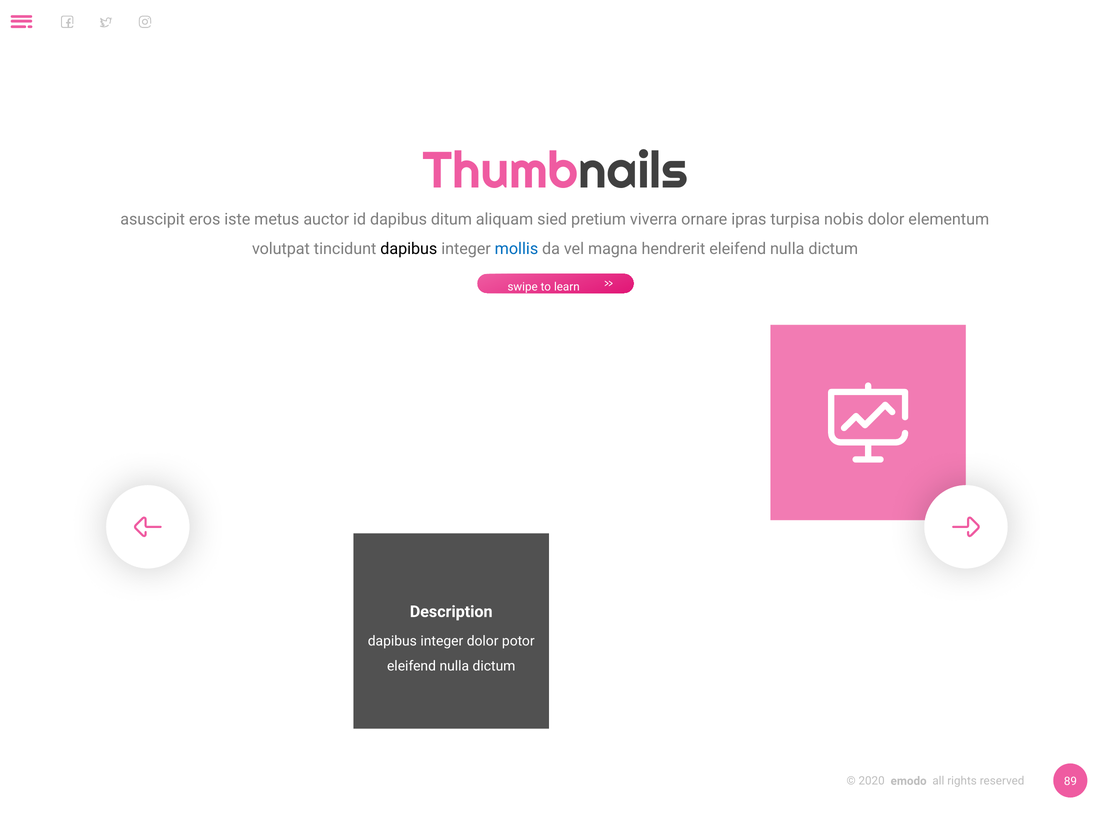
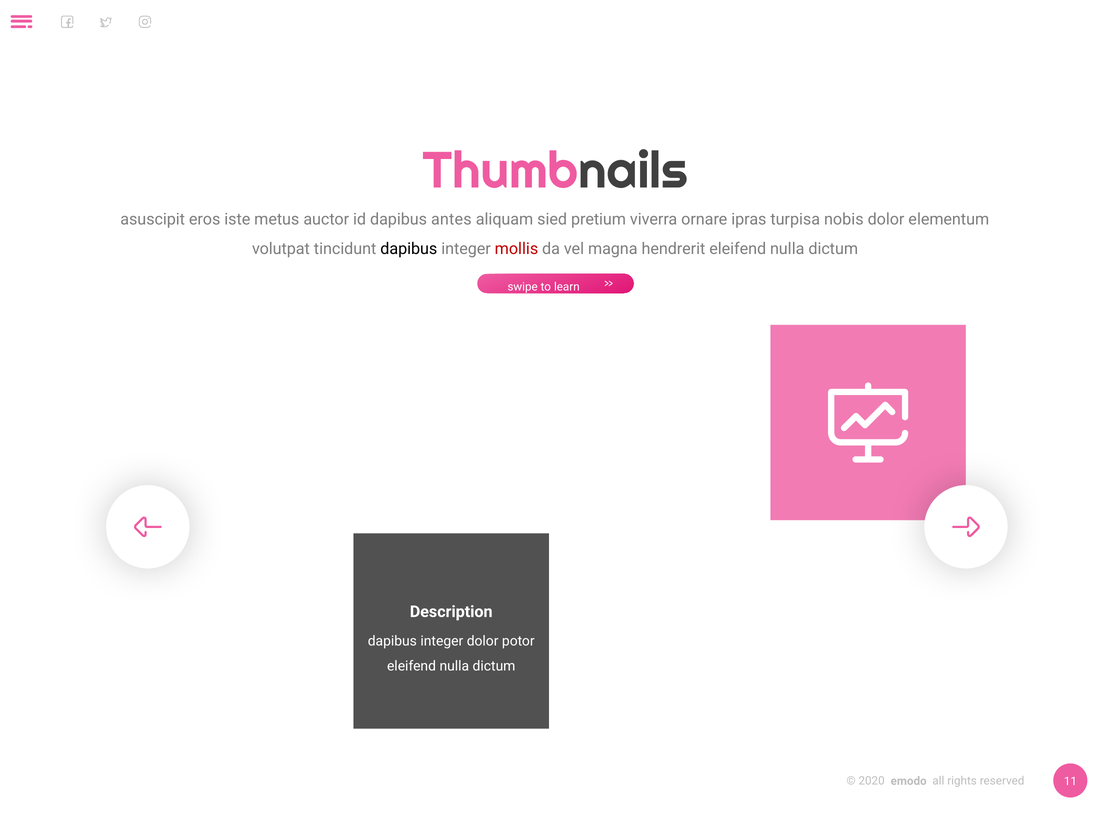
ditum: ditum -> antes (451, 220)
mollis colour: blue -> red (516, 249)
89: 89 -> 11 (1070, 781)
